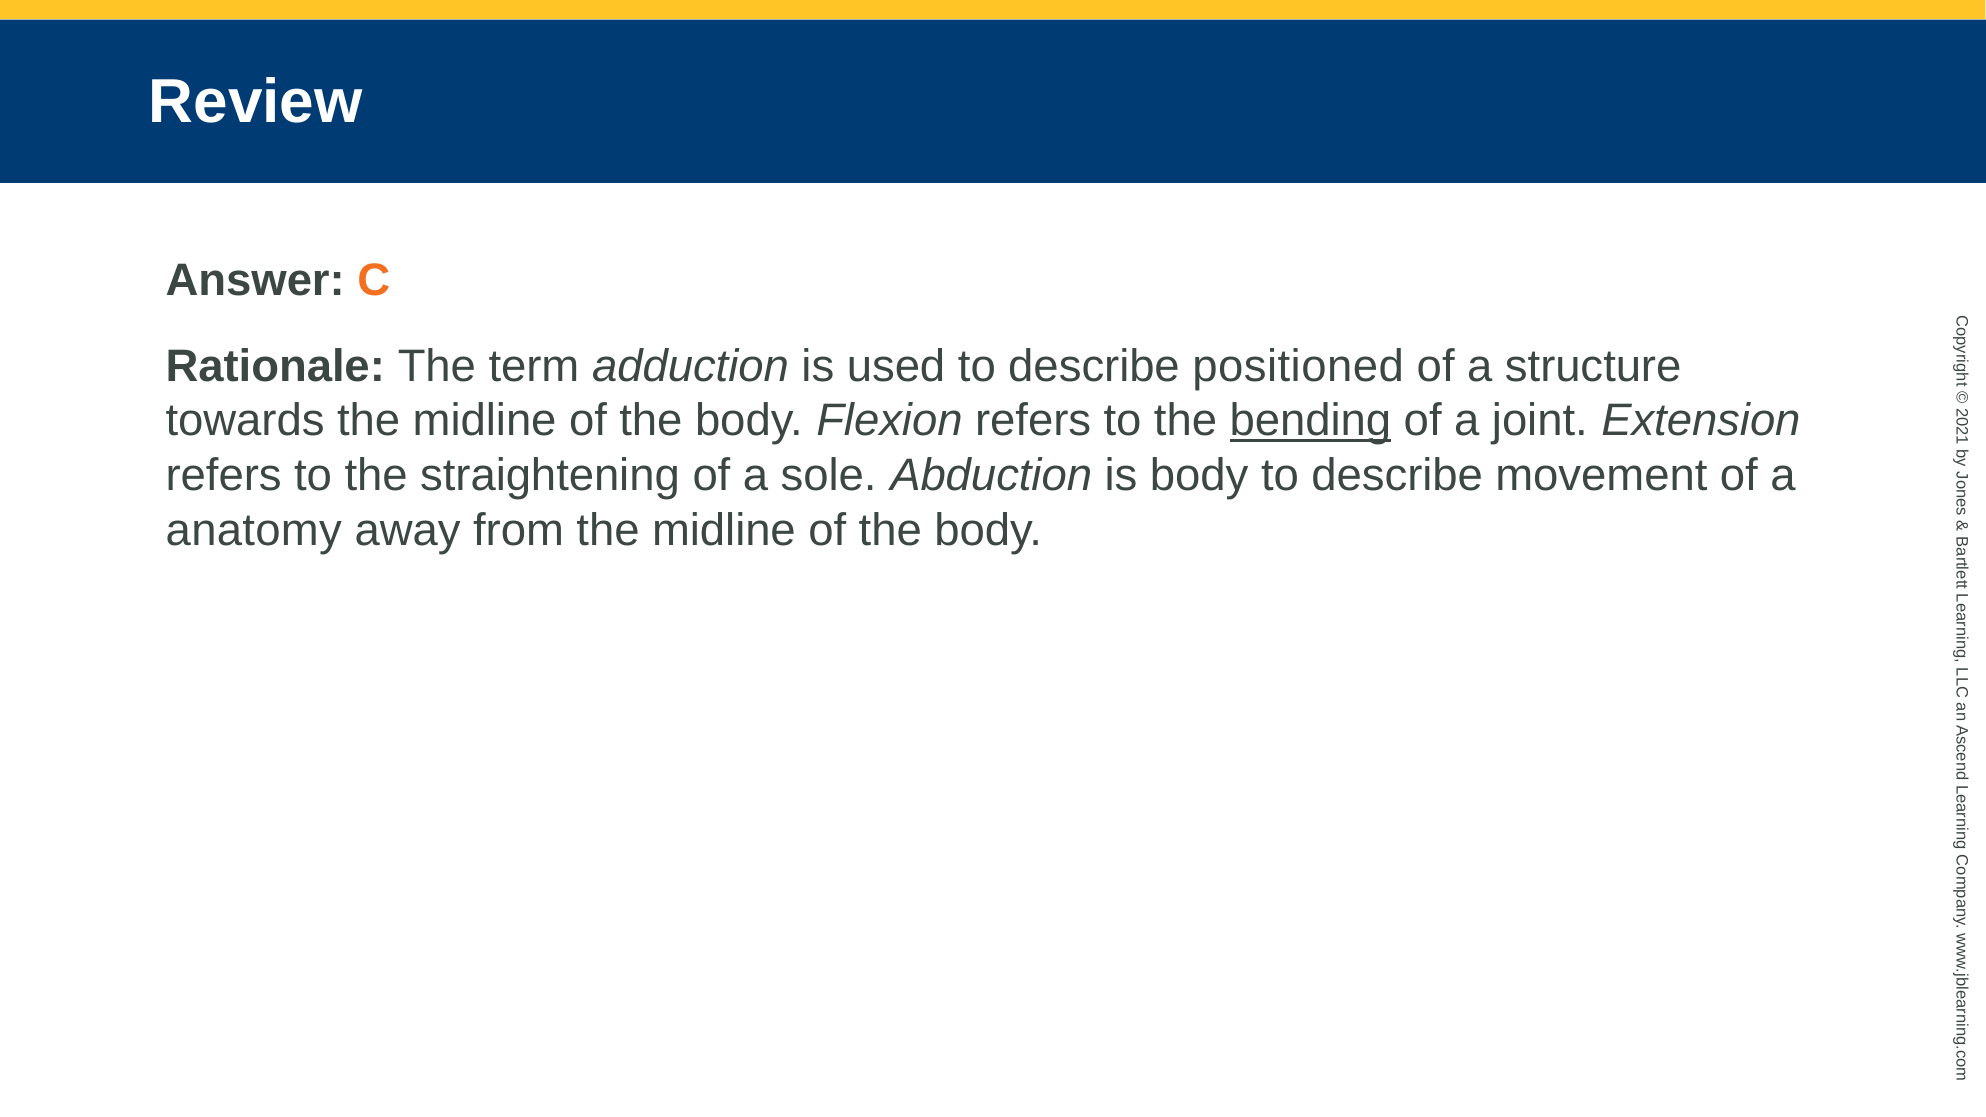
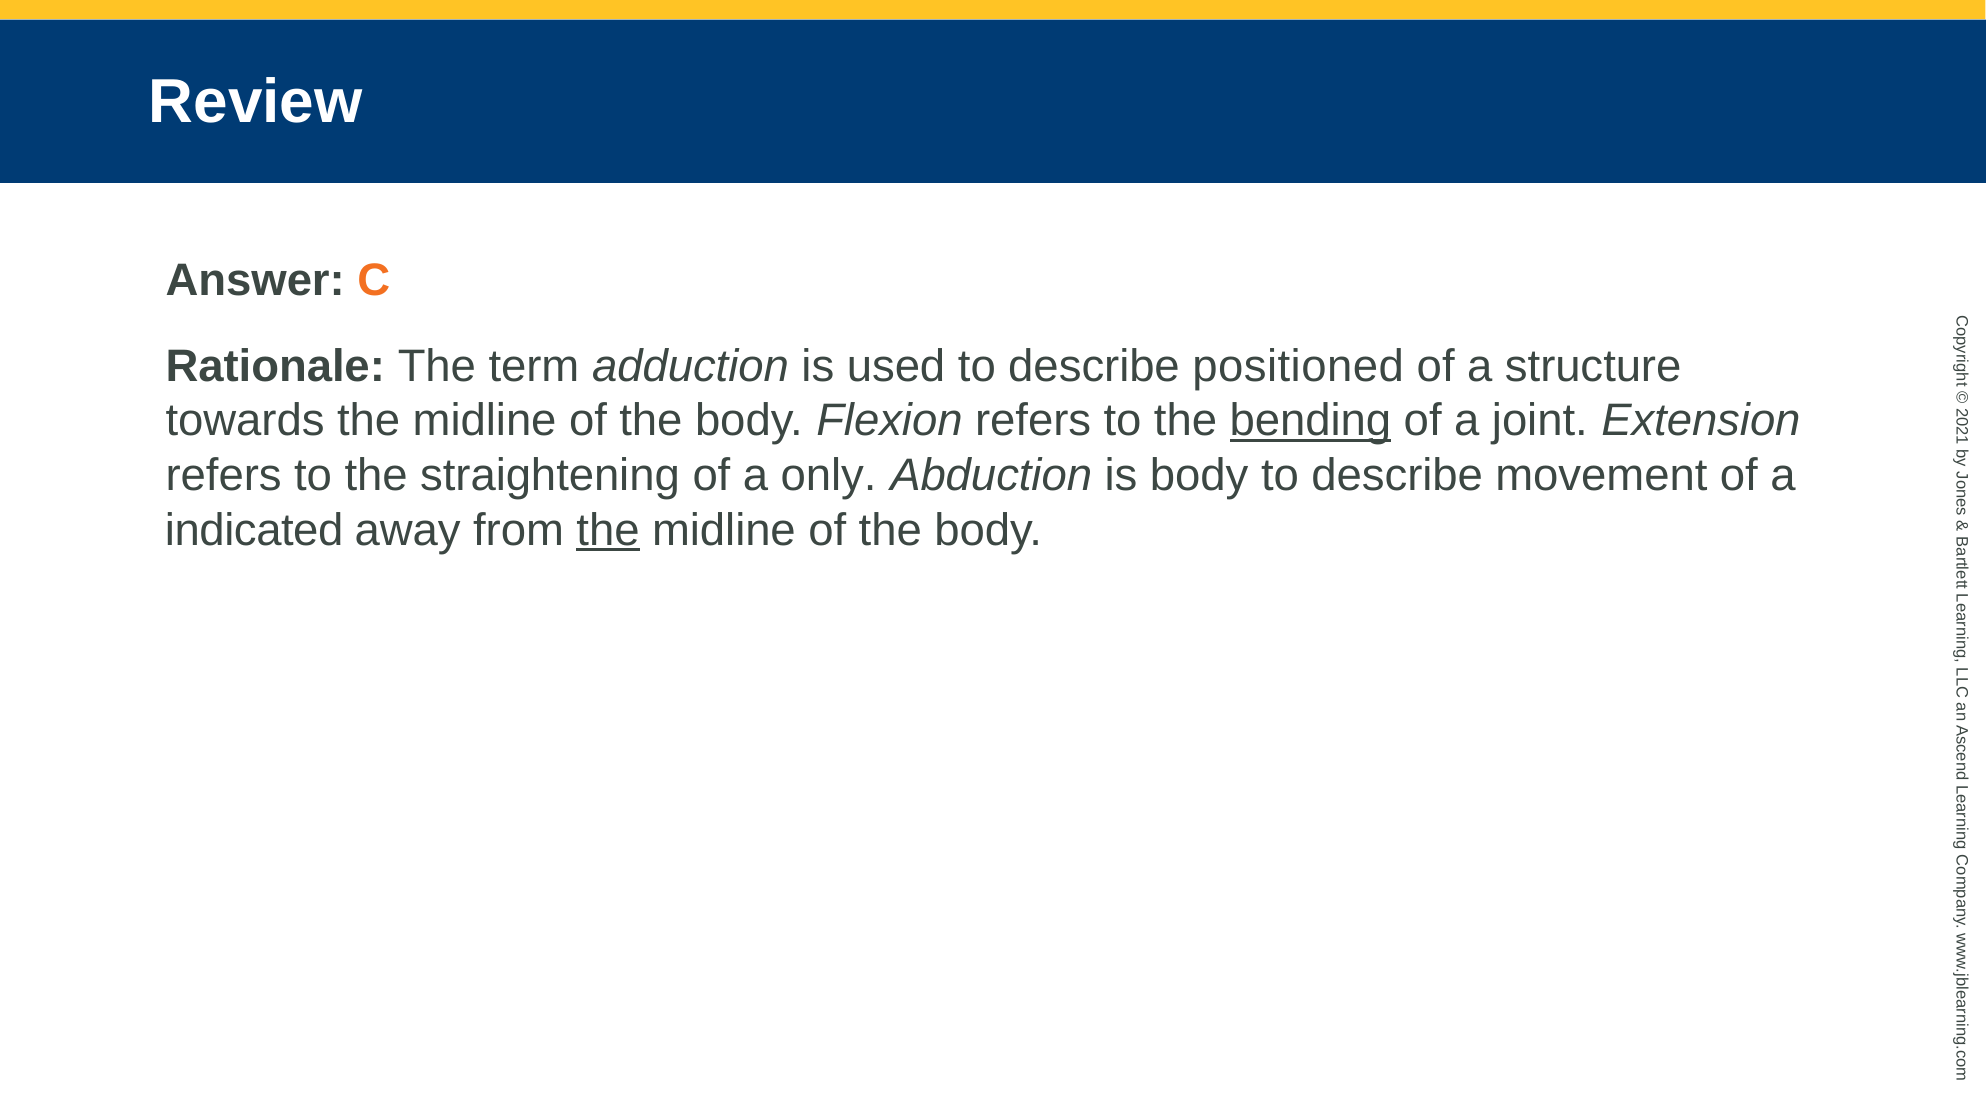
sole: sole -> only (829, 476)
anatomy: anatomy -> indicated (254, 530)
the underline: none -> present (608, 530)
